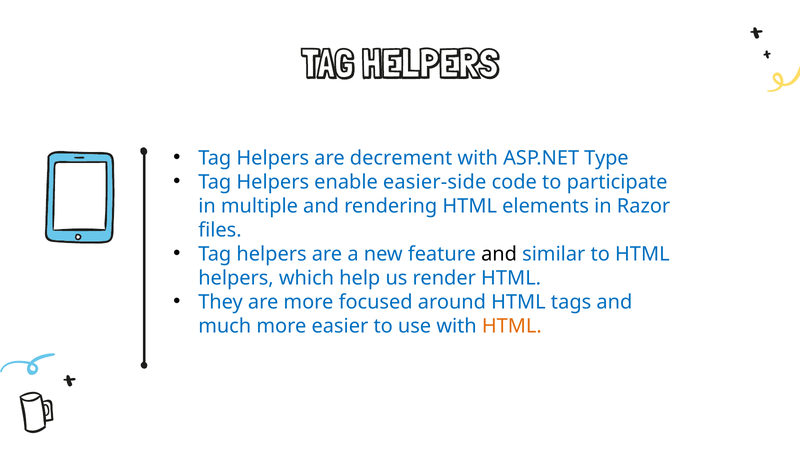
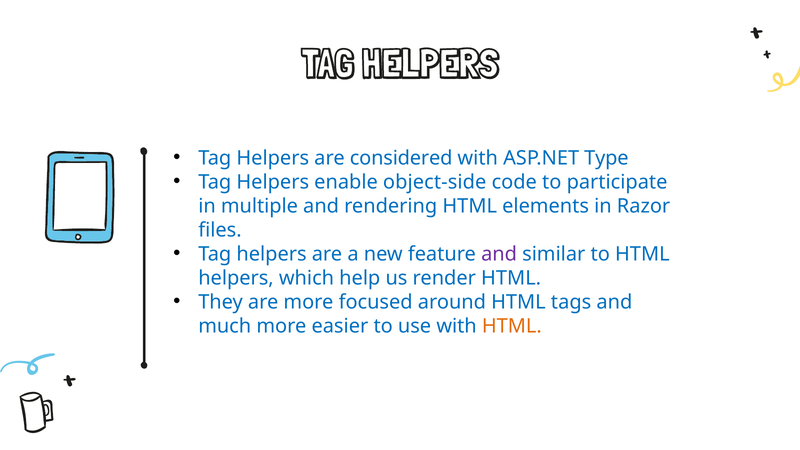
decrement: decrement -> considered (401, 158)
easier-side: easier-side -> object-side (435, 182)
and colour: black -> purple (499, 254)
